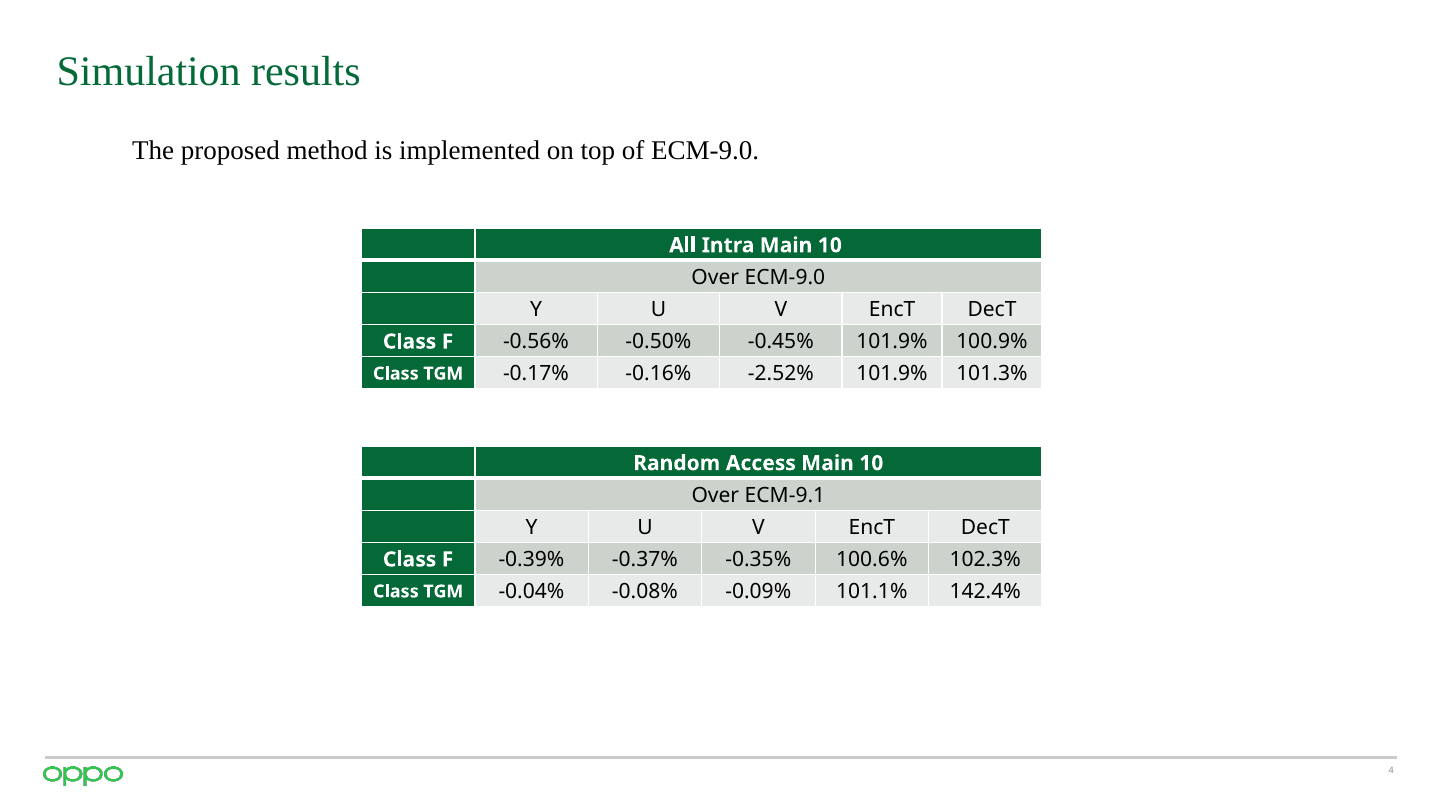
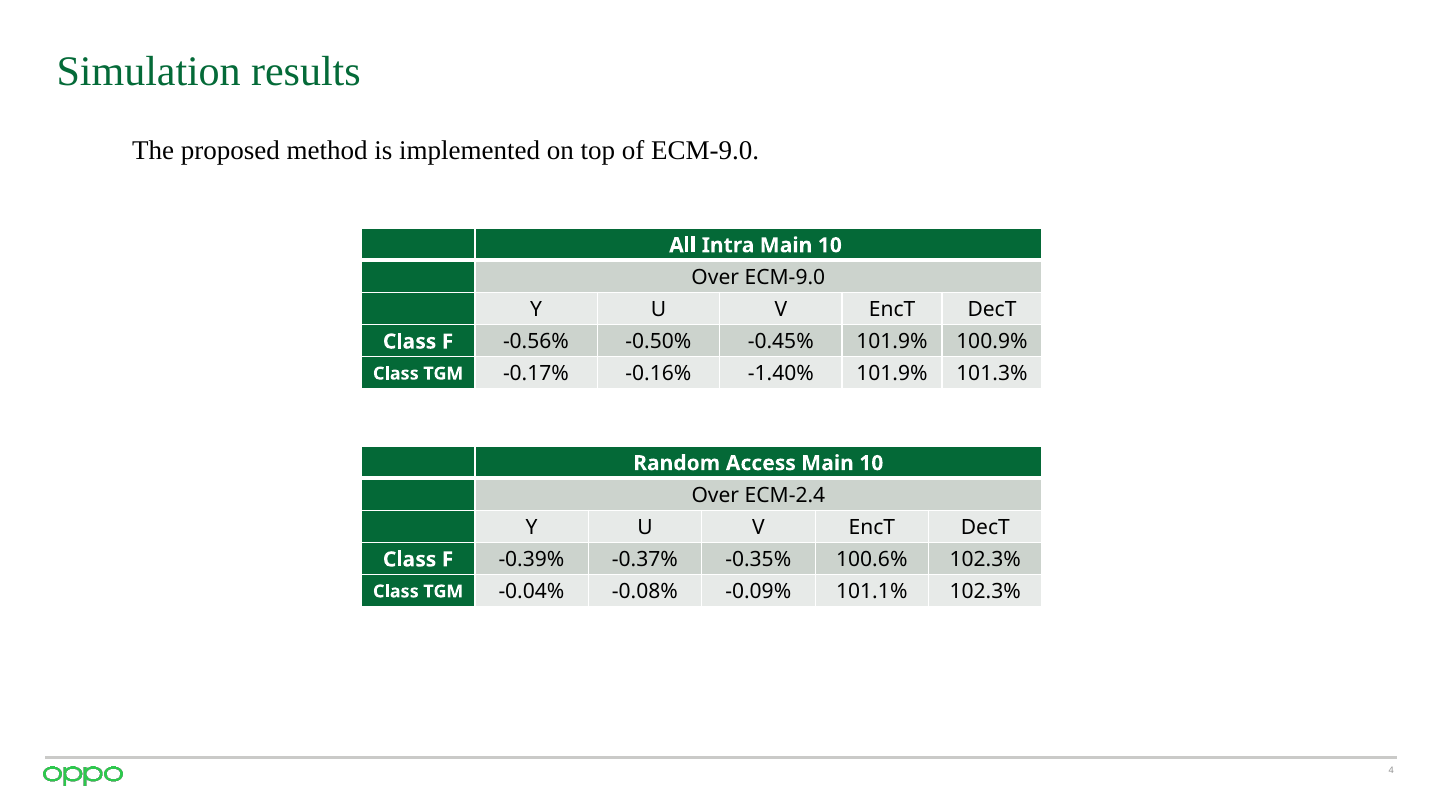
-2.52%: -2.52% -> -1.40% (781, 374)
ECM-9.1: ECM-9.1 -> ECM-2.4 (785, 495)
101.1% 142.4%: 142.4% -> 102.3% (985, 592)
